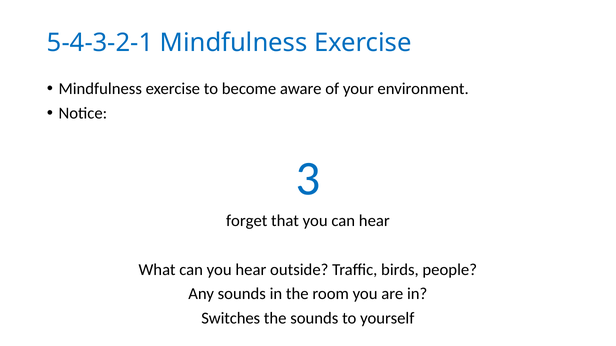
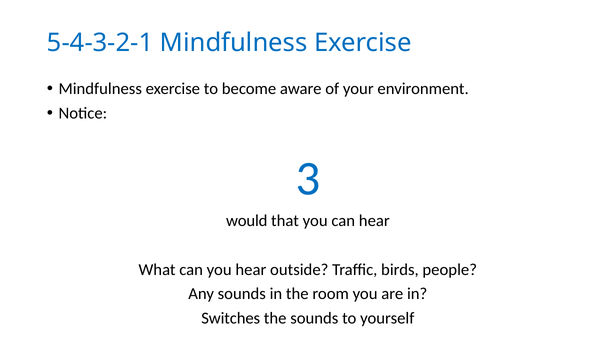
forget: forget -> would (247, 221)
